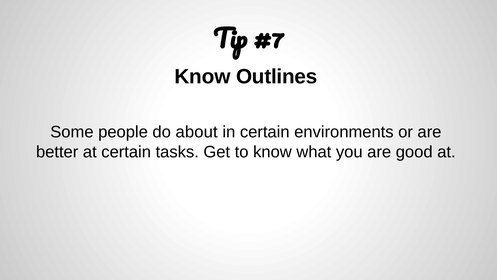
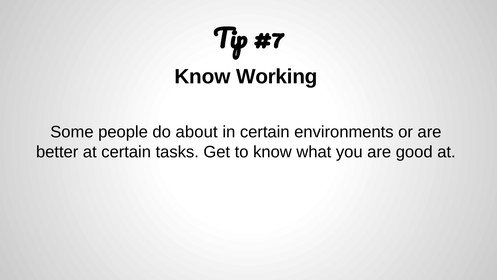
Outlines: Outlines -> Working (277, 77)
